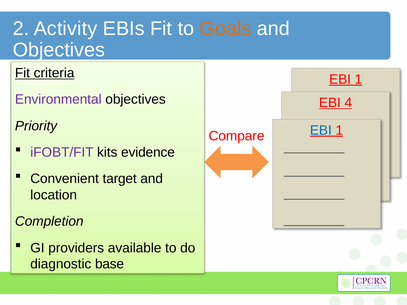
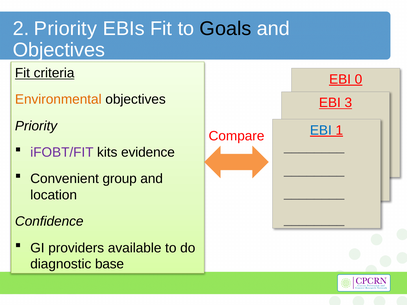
2 Activity: Activity -> Priority (65, 29)
Goals colour: orange -> black (225, 29)
1: 1 -> 0 (358, 79)
Environmental colour: purple -> orange (58, 100)
4: 4 -> 3 (348, 103)
target: target -> group (120, 179)
Completion: Completion -> Confidence (49, 222)
